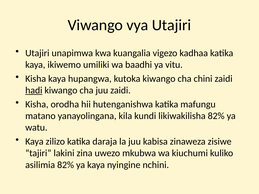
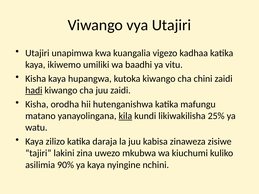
kila underline: none -> present (125, 116)
likiwakilisha 82%: 82% -> 25% (216, 116)
asilimia 82%: 82% -> 90% (66, 165)
